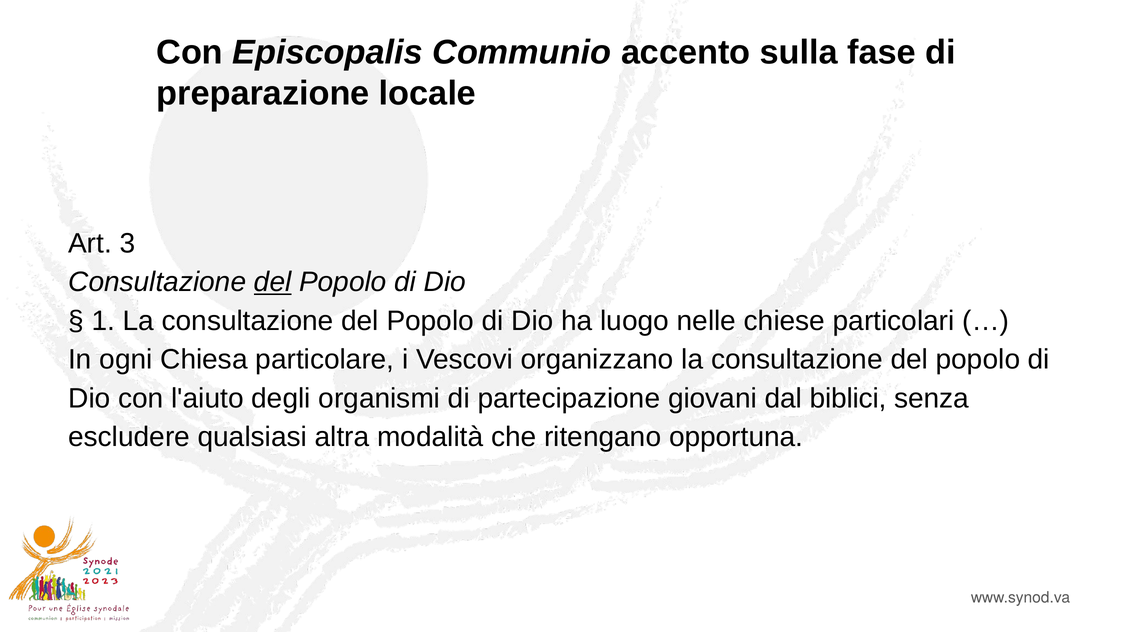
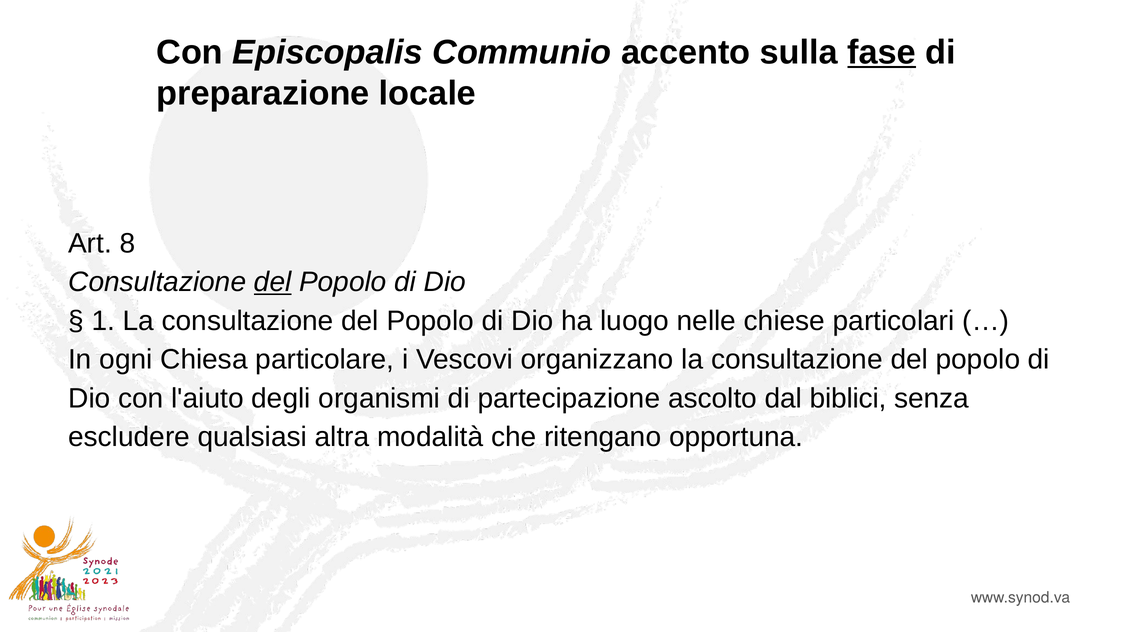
fase underline: none -> present (882, 52)
3: 3 -> 8 (128, 243)
giovani: giovani -> ascolto (712, 399)
